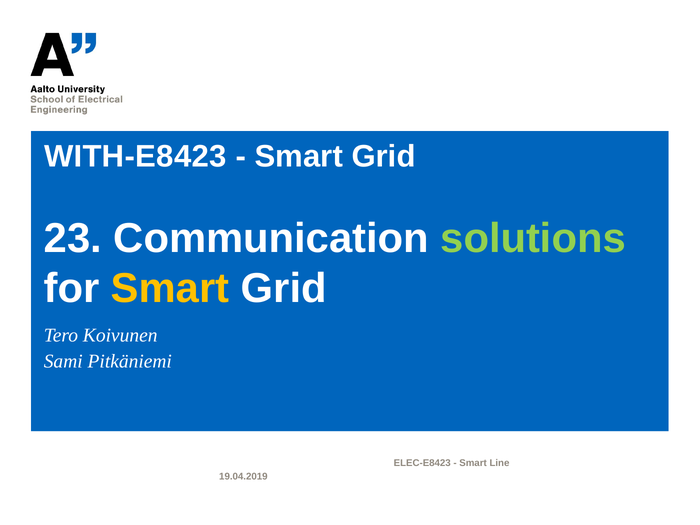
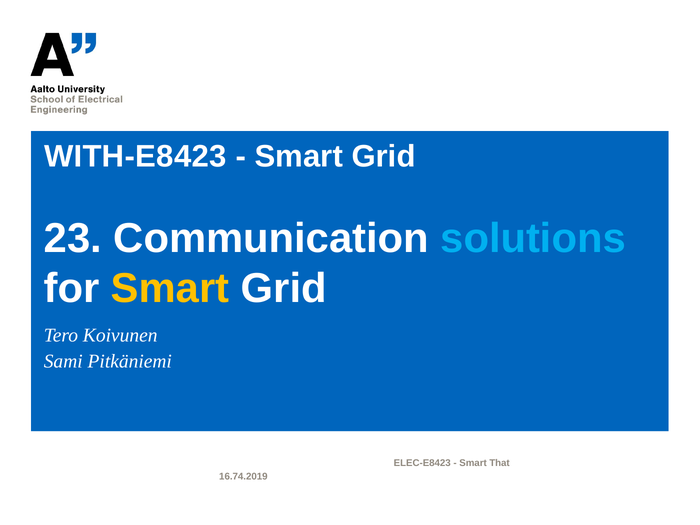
solutions colour: light green -> light blue (533, 238)
Line: Line -> That (500, 463)
19.04.2019: 19.04.2019 -> 16.74.2019 (243, 476)
